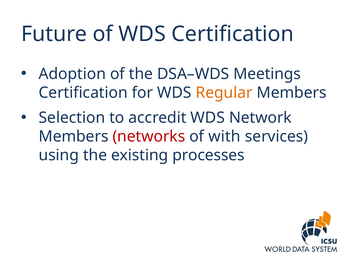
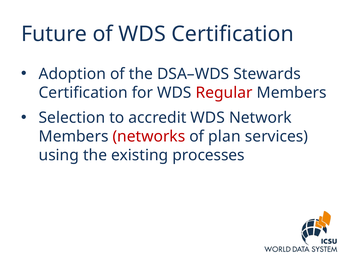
Meetings: Meetings -> Stewards (267, 74)
Regular colour: orange -> red (224, 92)
with: with -> plan (224, 136)
